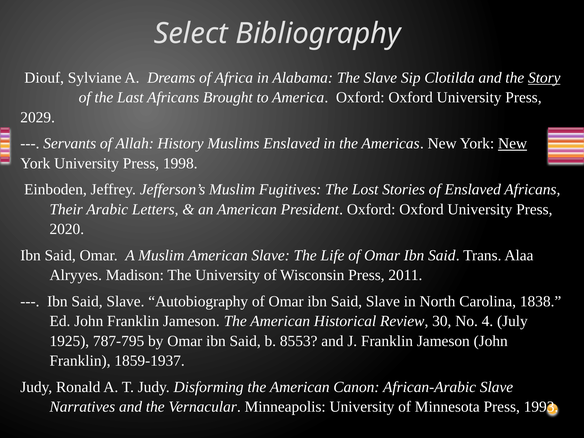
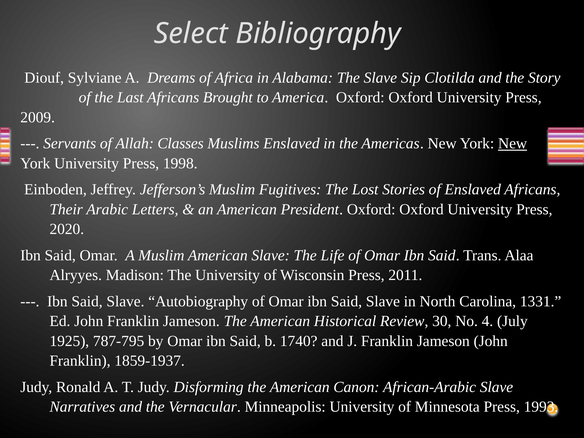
Story underline: present -> none (544, 78)
2029: 2029 -> 2009 (38, 117)
History: History -> Classes (181, 144)
1838: 1838 -> 1331 (541, 301)
8553: 8553 -> 1740 (299, 341)
